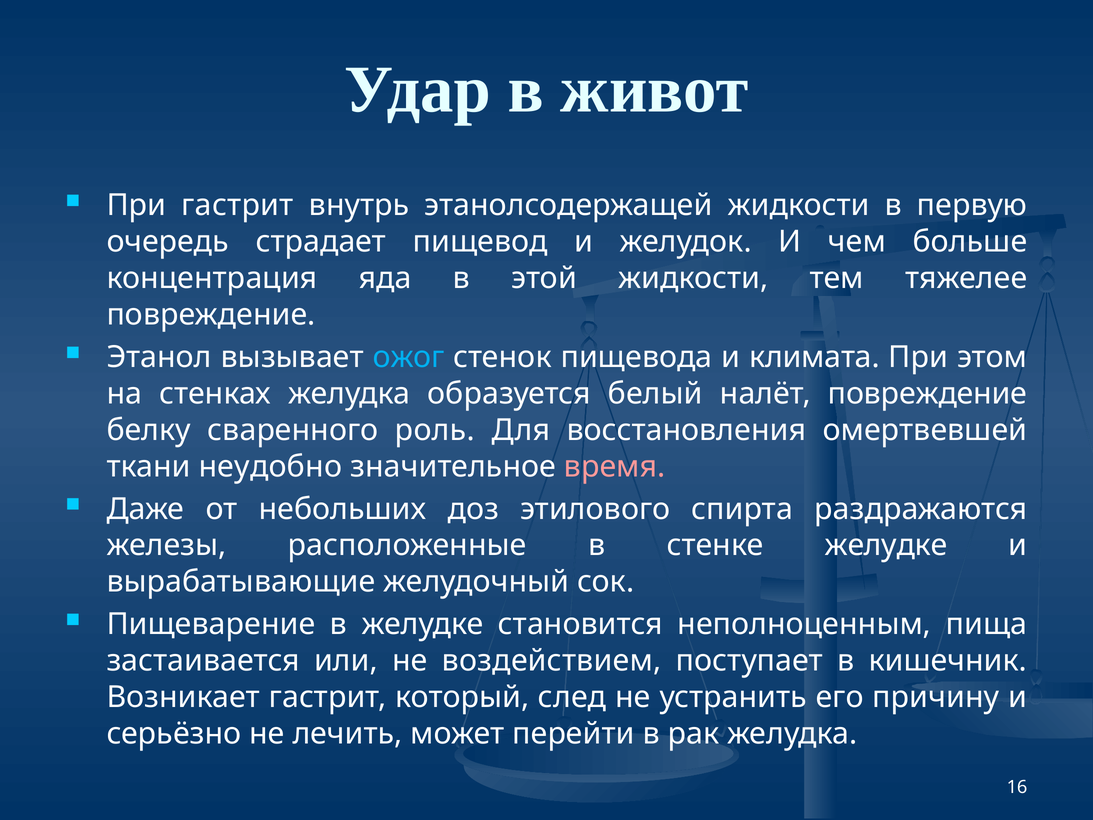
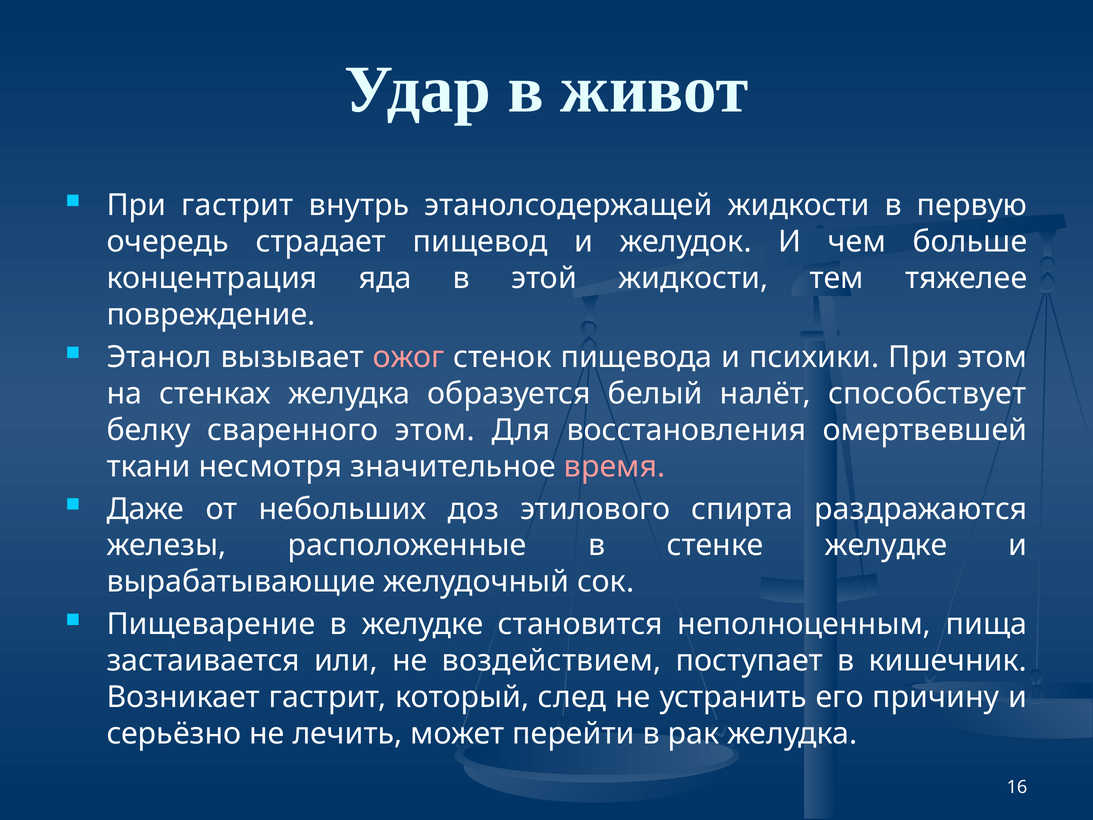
ожог colour: light blue -> pink (409, 357)
климата: климата -> психики (814, 357)
налёт повреждение: повреждение -> способствует (927, 393)
сваренного роль: роль -> этом (435, 430)
неудобно: неудобно -> несмотря (270, 466)
